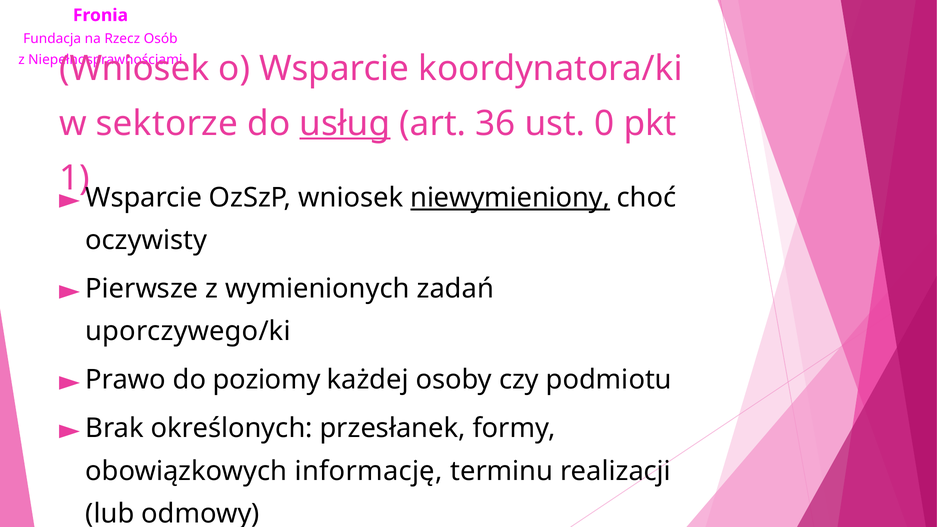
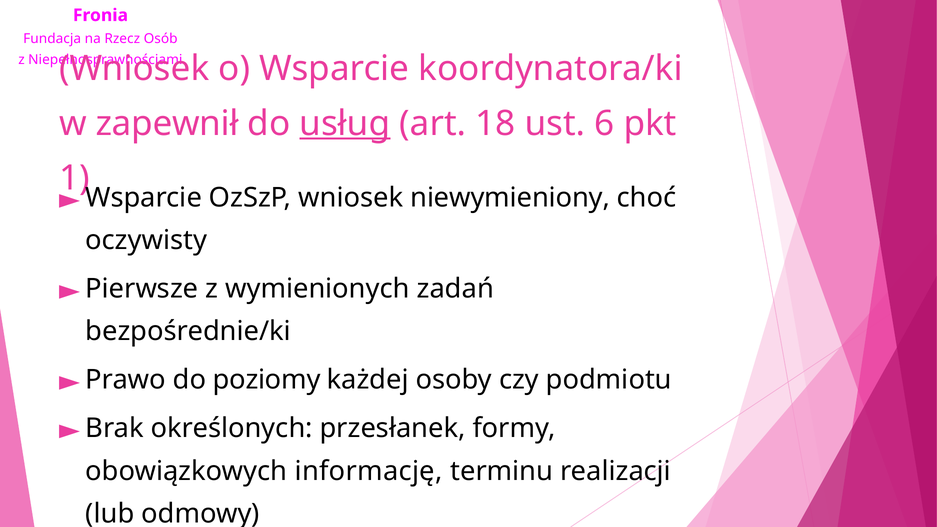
sektorze: sektorze -> zapewnił (167, 124)
36: 36 -> 18 (495, 124)
0: 0 -> 6 (604, 124)
niewymieniony underline: present -> none (510, 198)
uporczywego/ki: uporczywego/ki -> bezpośrednie/ki (188, 331)
